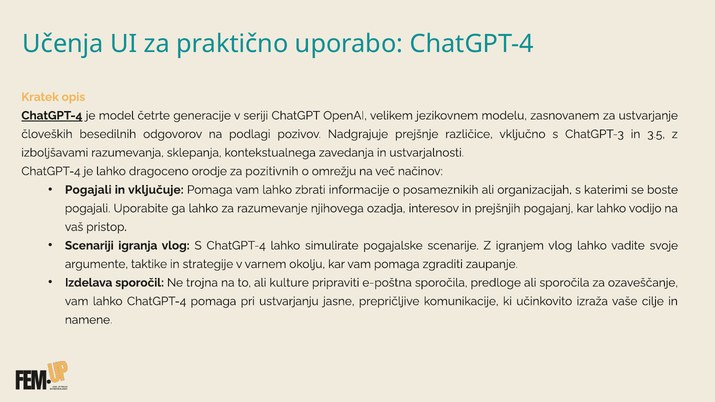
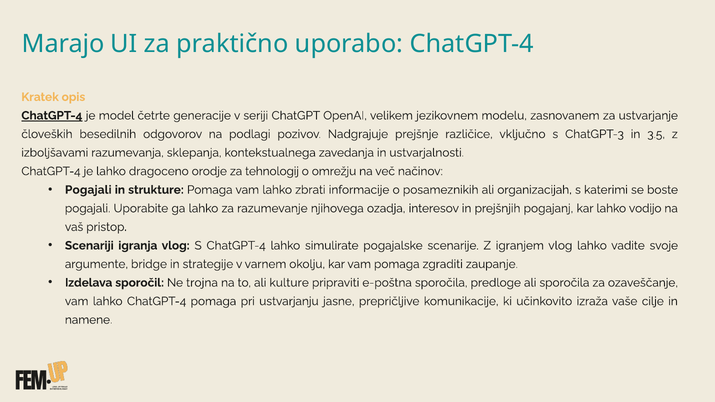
Učenja: Učenja -> Marajo (63, 44)
pozitivnih: pozitivnih -> tehnologij (272, 171)
vključuje: vključuje -> strukture (156, 190)
taktike: taktike -> bridge (149, 264)
